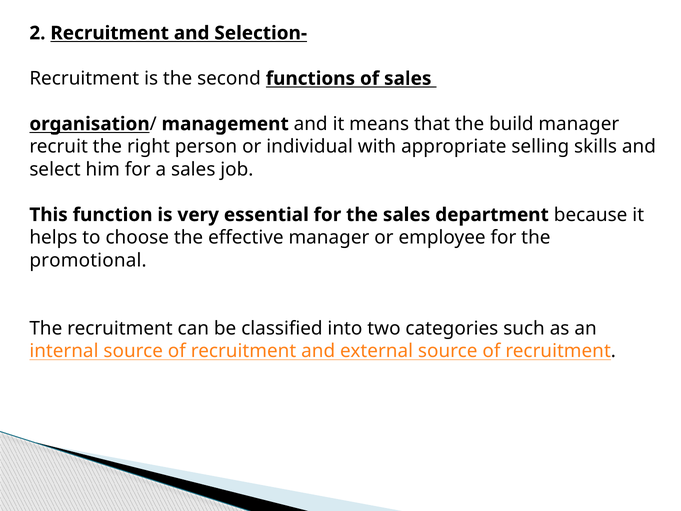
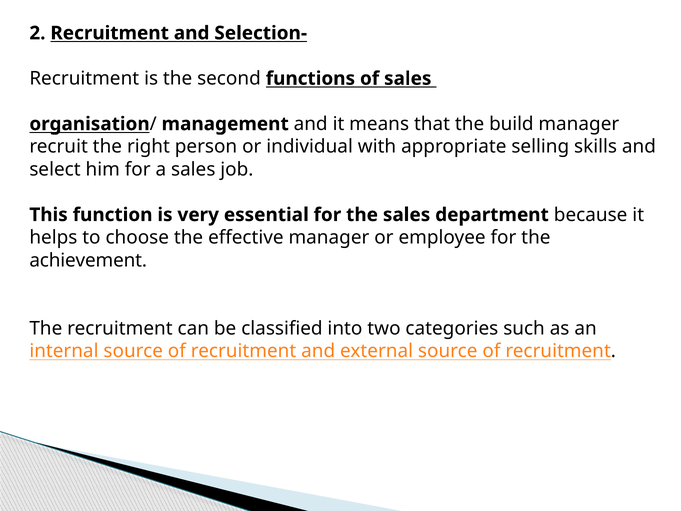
promotional: promotional -> achievement (88, 260)
